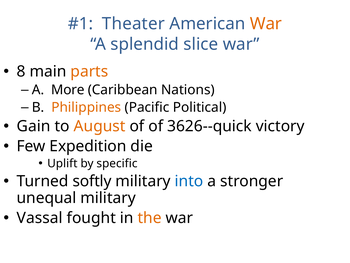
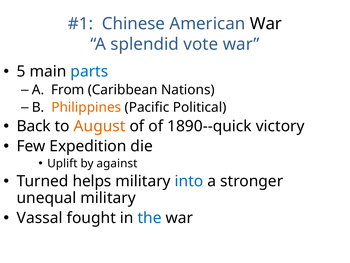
Theater: Theater -> Chinese (134, 24)
War colour: orange -> black (266, 24)
slice: slice -> vote (201, 44)
8: 8 -> 5 (21, 71)
parts colour: orange -> blue (89, 71)
More: More -> From (68, 90)
Gain: Gain -> Back (34, 126)
3626--quick: 3626--quick -> 1890--quick (209, 126)
specific: specific -> against (117, 163)
softly: softly -> helps (92, 181)
the colour: orange -> blue (150, 218)
